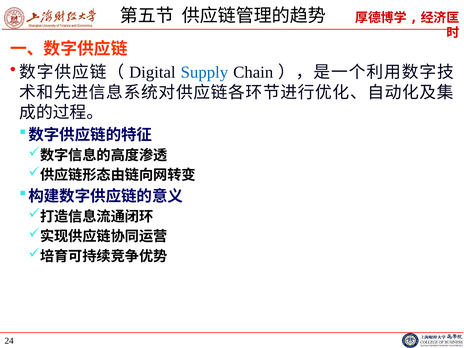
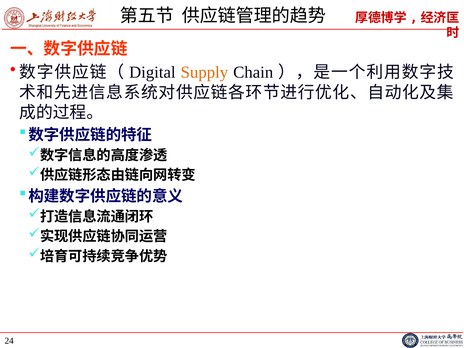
Supply colour: blue -> orange (204, 72)
